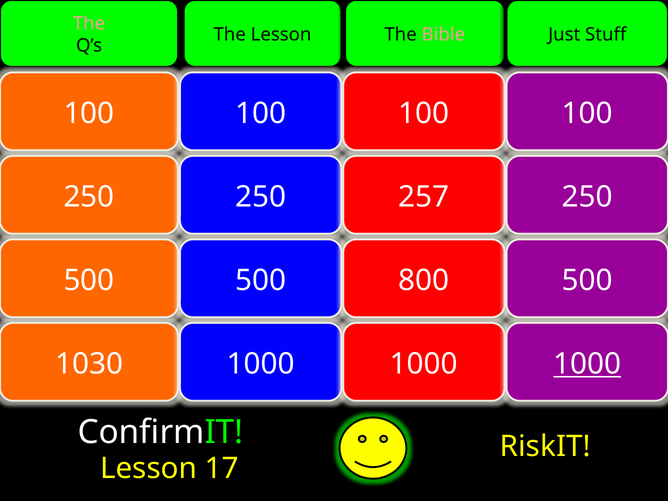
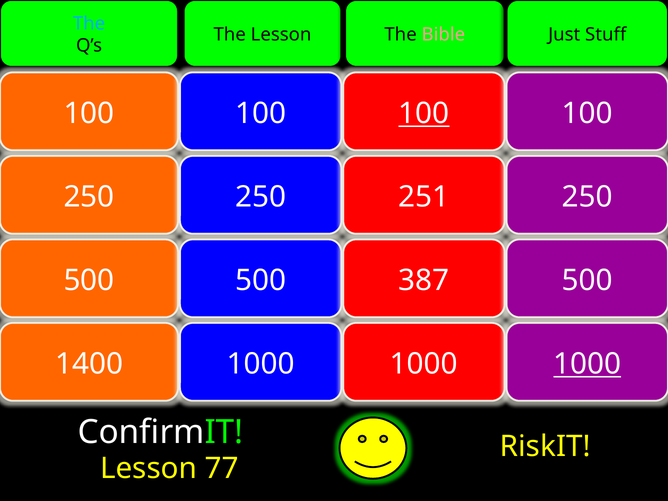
The colour: pink -> light blue (89, 24)
100 underline: none -> present (424, 113)
257: 257 -> 251 (424, 197)
800: 800 -> 387 (424, 280)
1030: 1030 -> 1400 (89, 364)
17: 17 -> 77 (222, 469)
